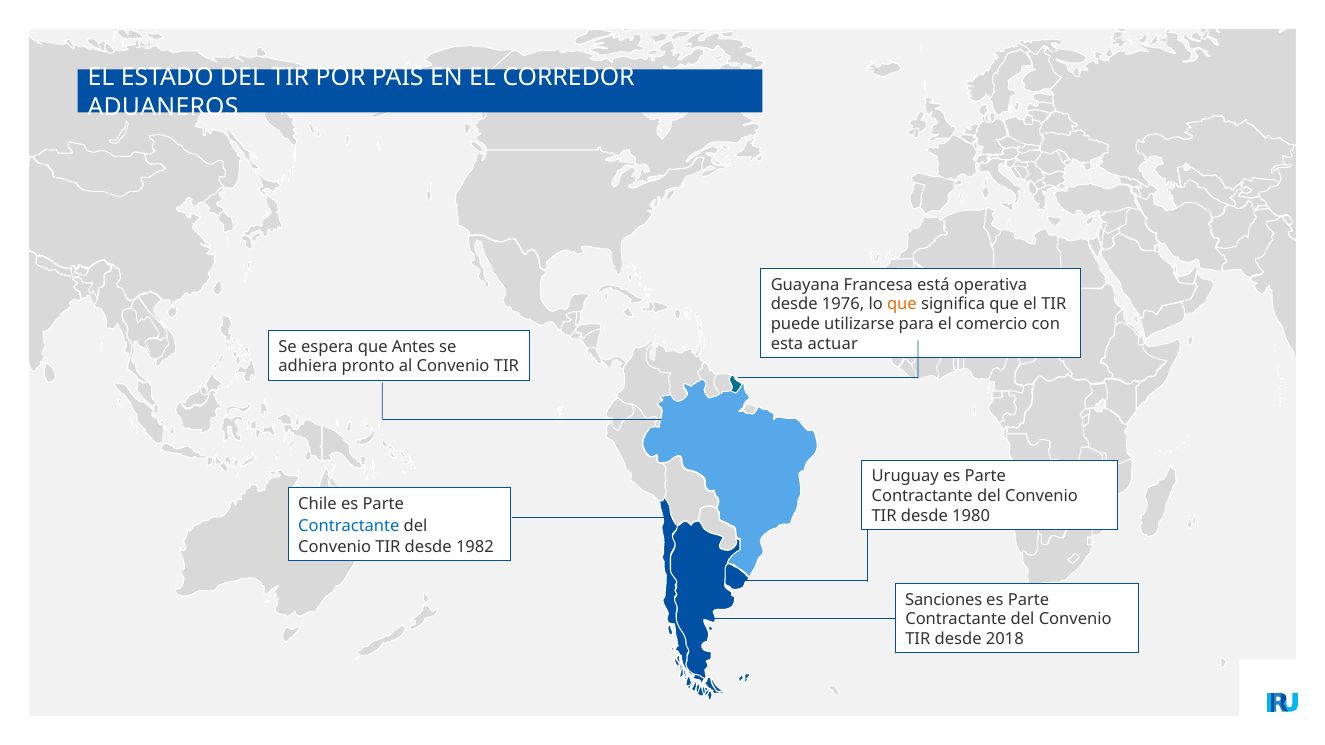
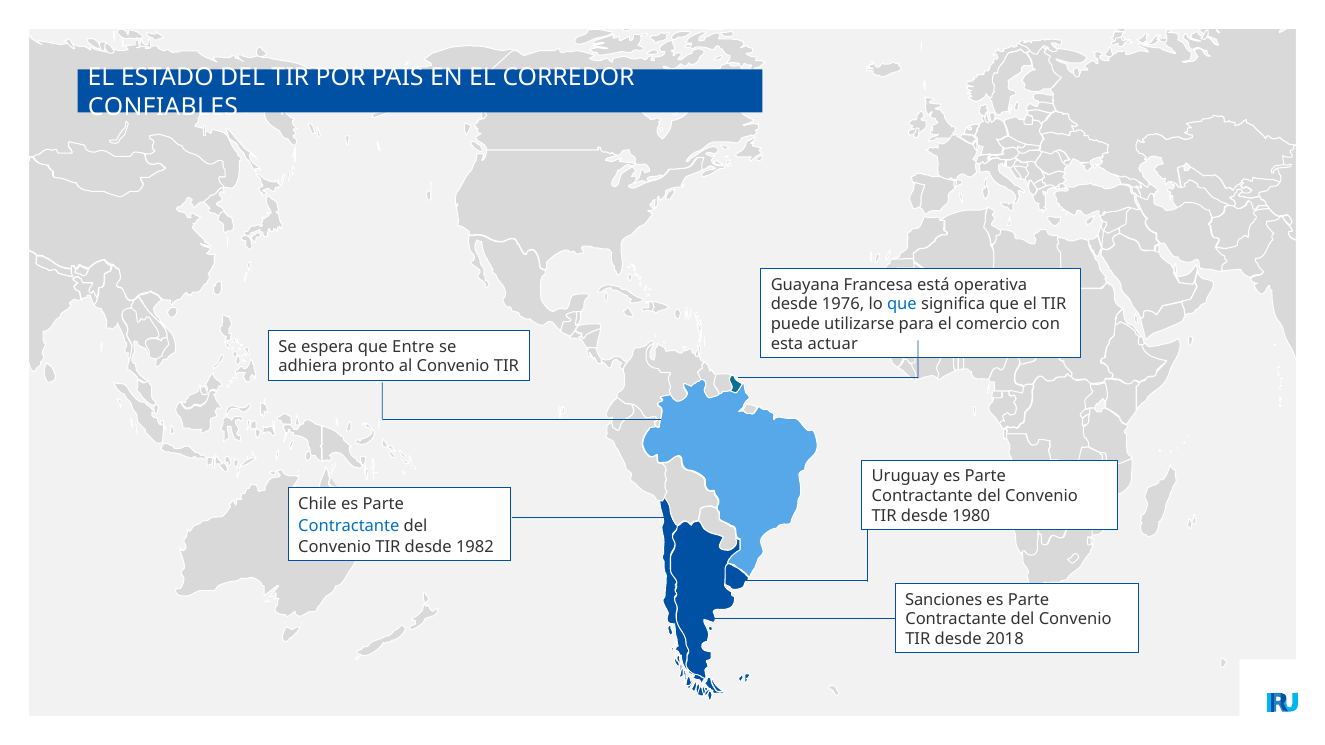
ADUANEROS: ADUANEROS -> CONFIABLES (163, 108)
que colour: orange -> blue (902, 305)
Antes: Antes -> Entre (413, 347)
